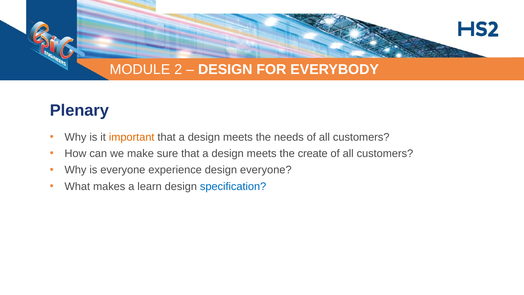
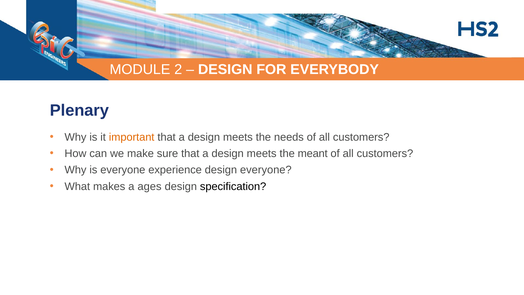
create: create -> meant (313, 154)
learn: learn -> ages (150, 186)
specification colour: blue -> black (233, 186)
